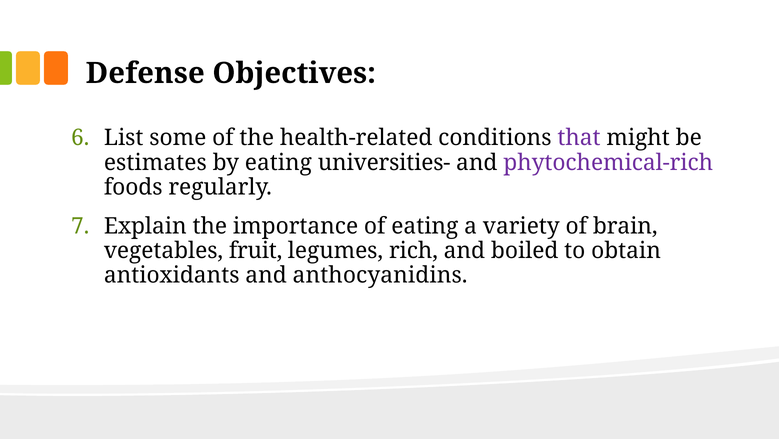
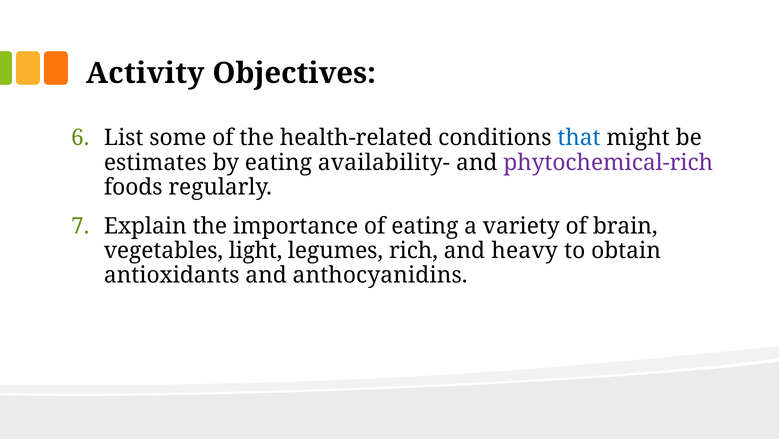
Defense: Defense -> Activity (145, 73)
that colour: purple -> blue (579, 138)
universities-: universities- -> availability- (384, 162)
fruit: fruit -> light (256, 250)
boiled: boiled -> heavy (525, 250)
